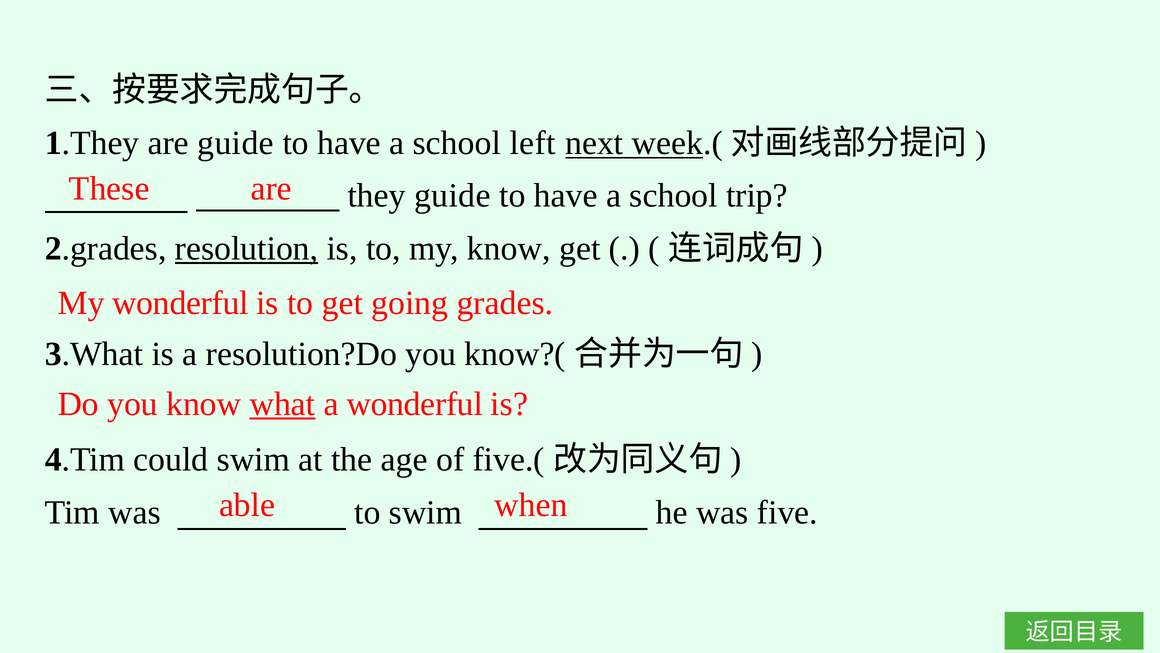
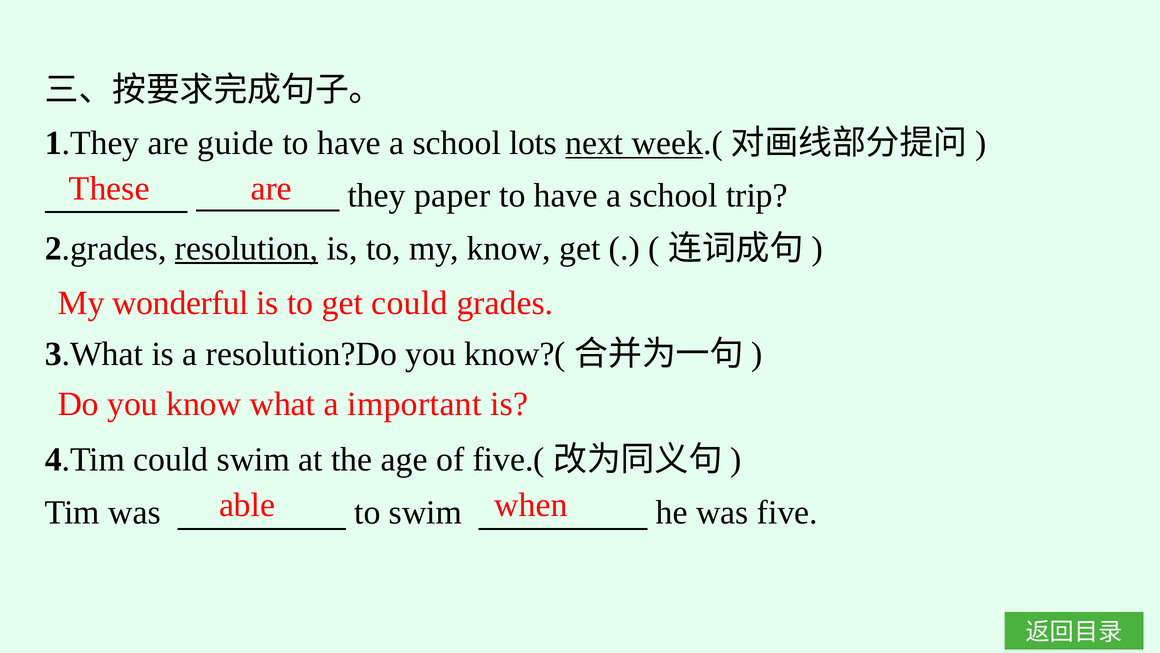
left: left -> lots (533, 143)
they guide: guide -> paper (452, 196)
get going: going -> could (410, 303)
what underline: present -> none (283, 404)
a wonderful: wonderful -> important (414, 404)
